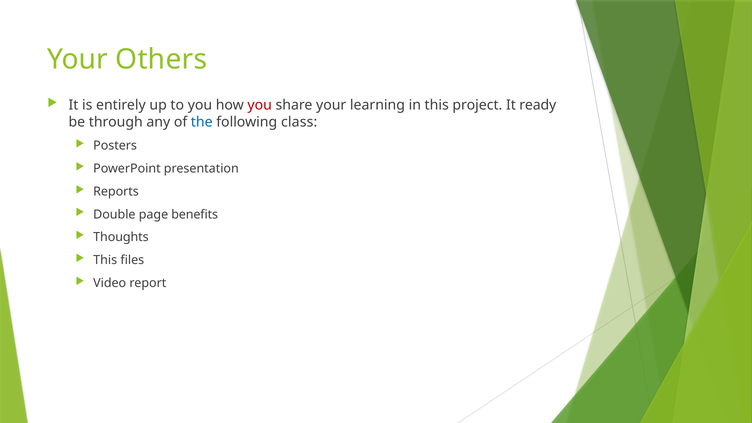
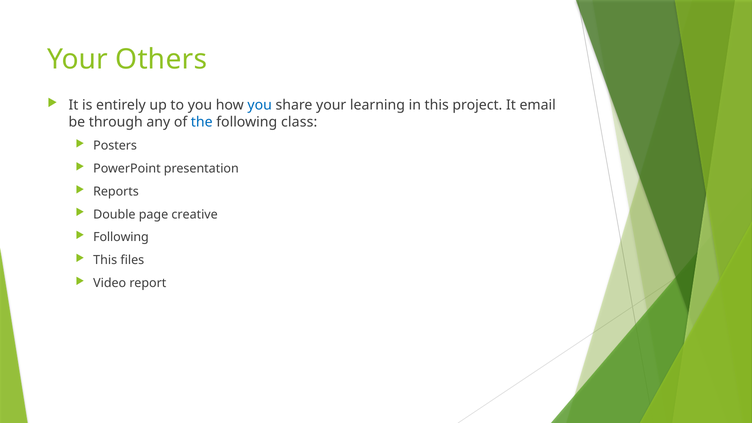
you colour: red -> blue (260, 105)
ready: ready -> email (538, 105)
benefits: benefits -> creative (195, 214)
Thoughts: Thoughts -> Following (121, 237)
